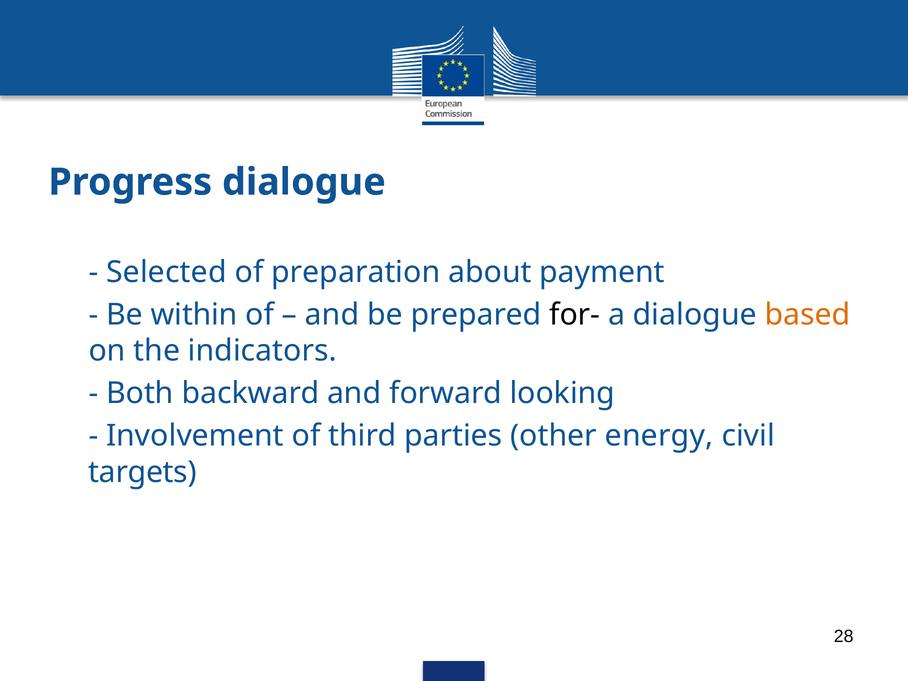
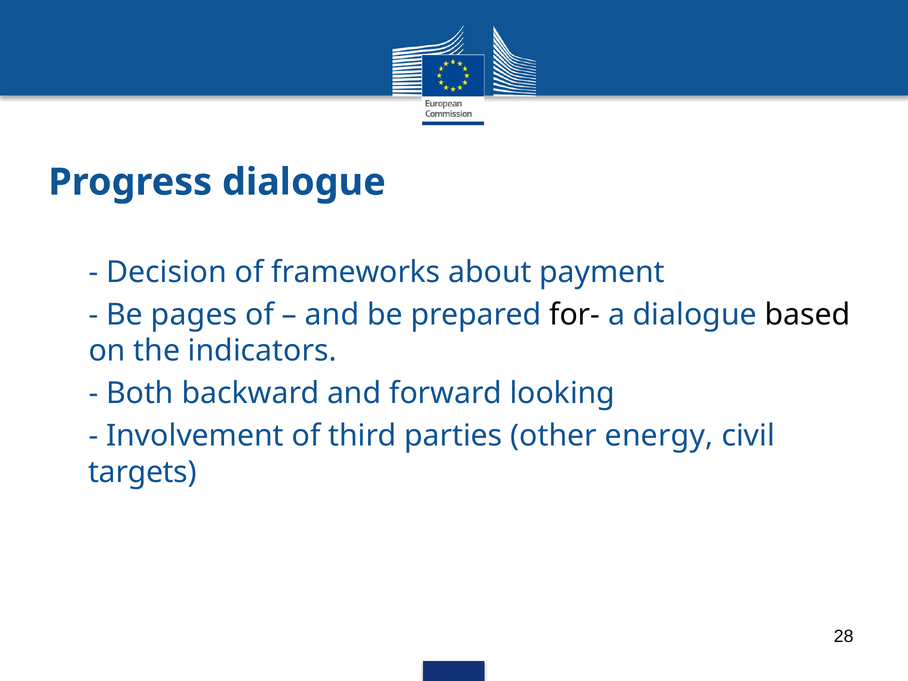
Selected: Selected -> Decision (166, 272)
preparation: preparation -> frameworks (356, 272)
within: within -> pages (194, 315)
based colour: orange -> black (807, 315)
